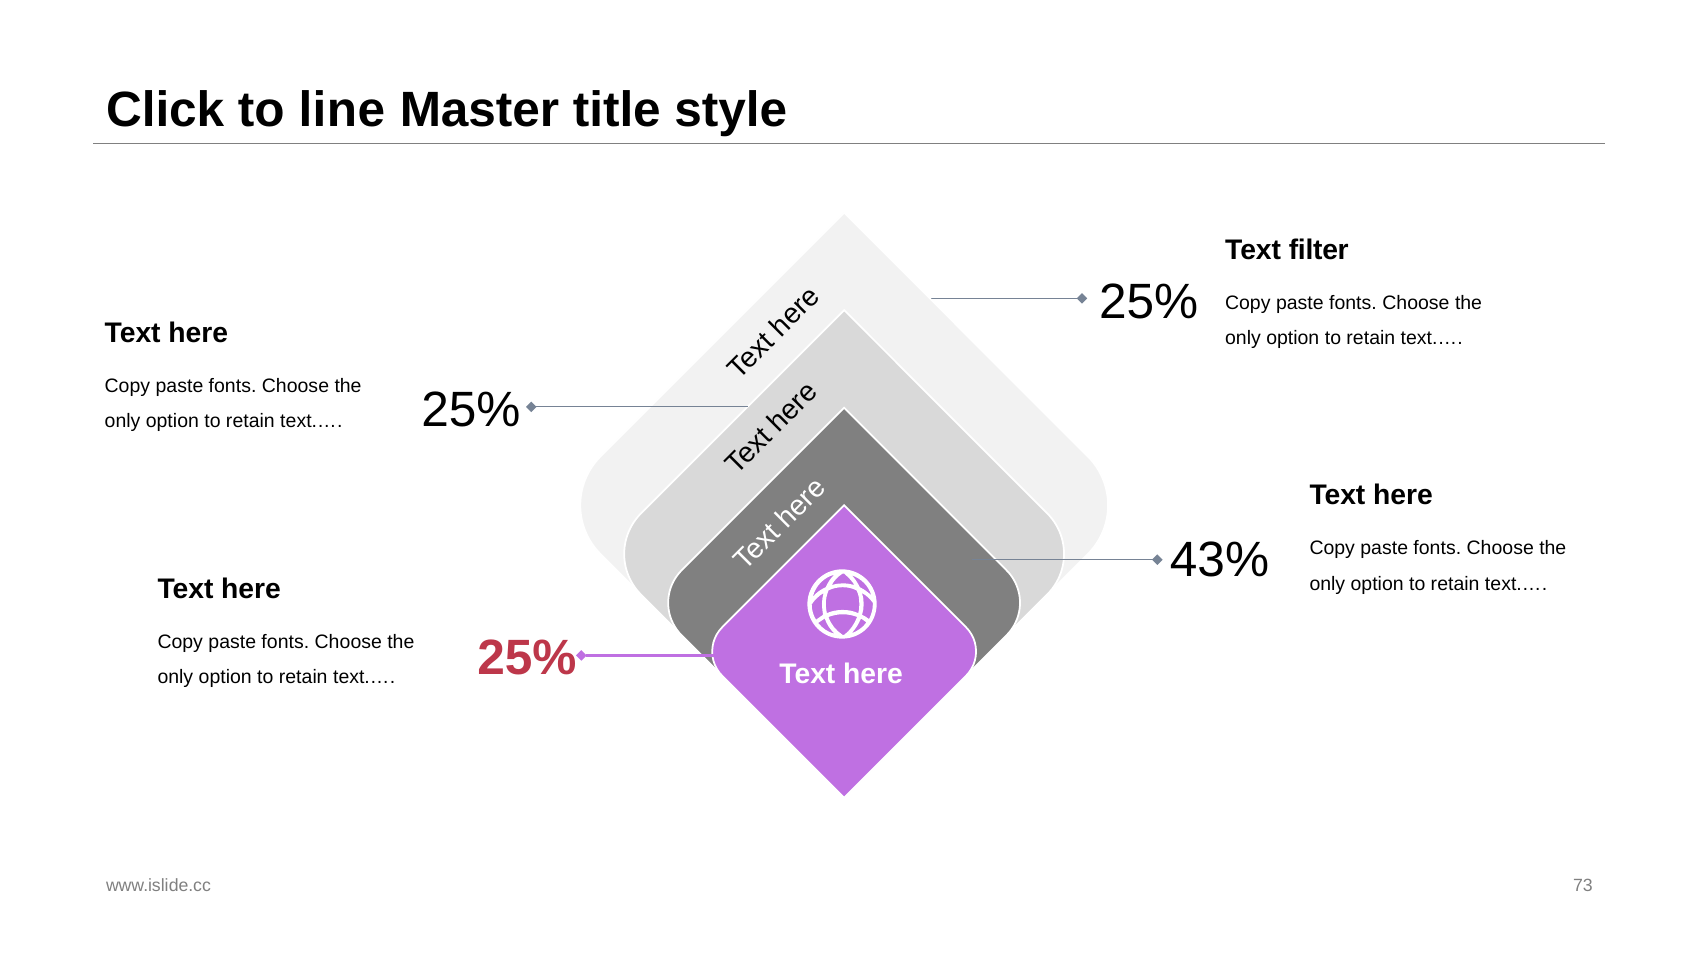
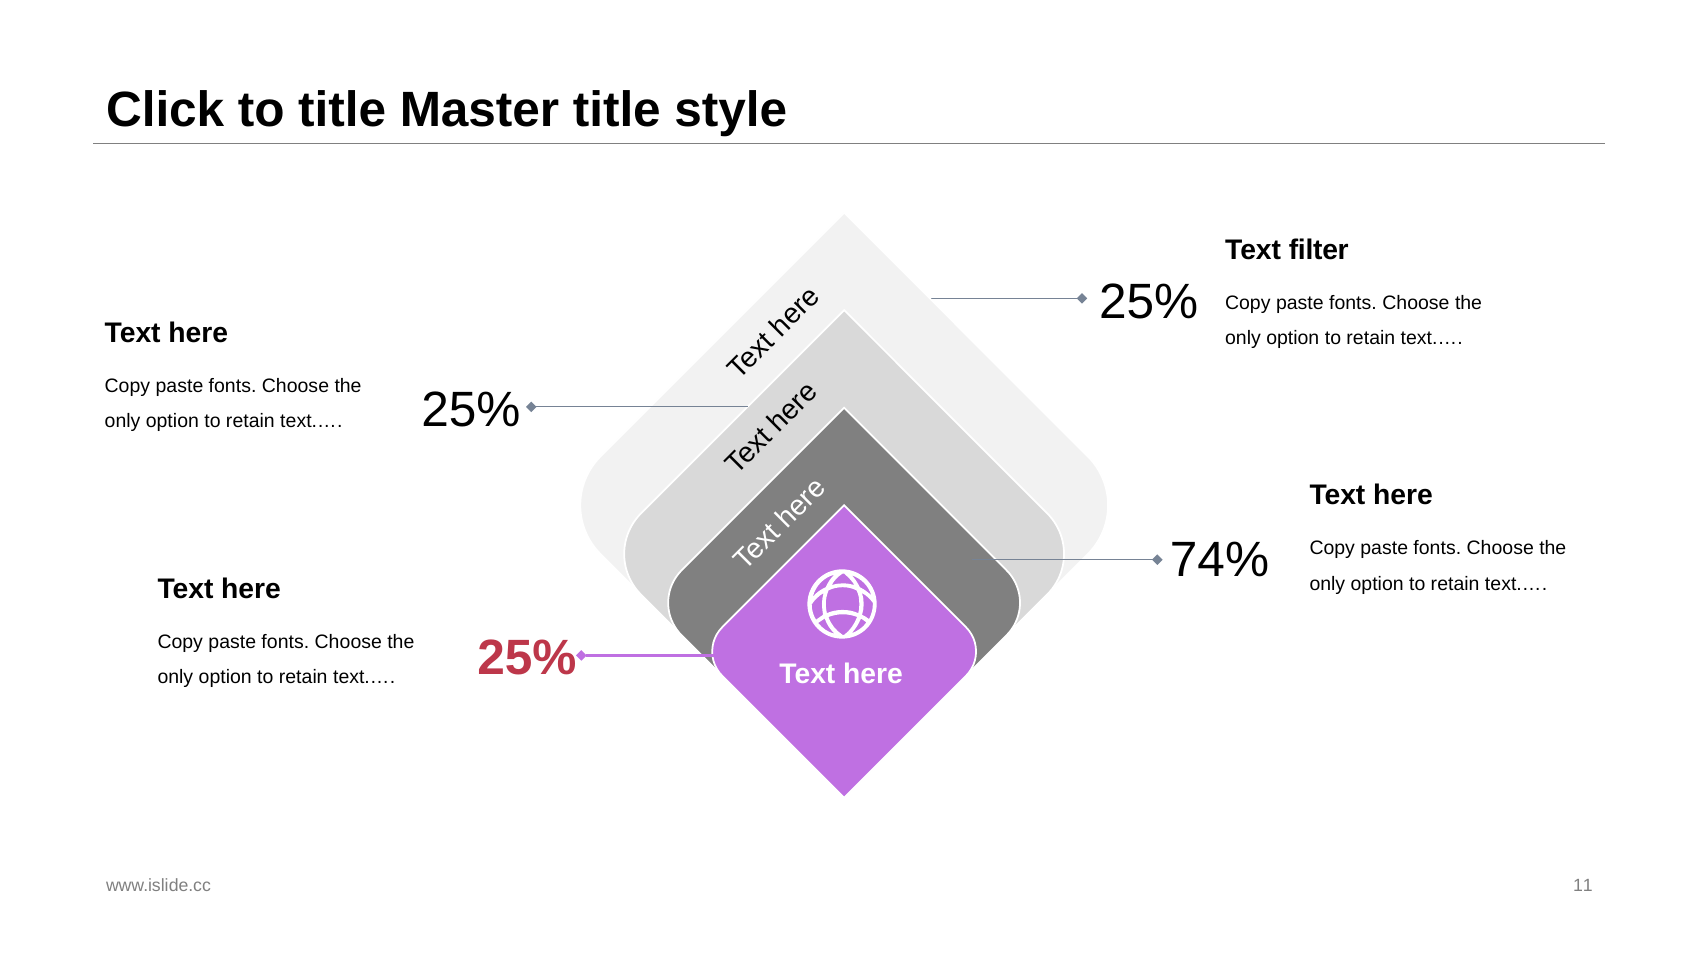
to line: line -> title (342, 110)
43%: 43% -> 74% (1220, 560)
73: 73 -> 11 (1583, 885)
